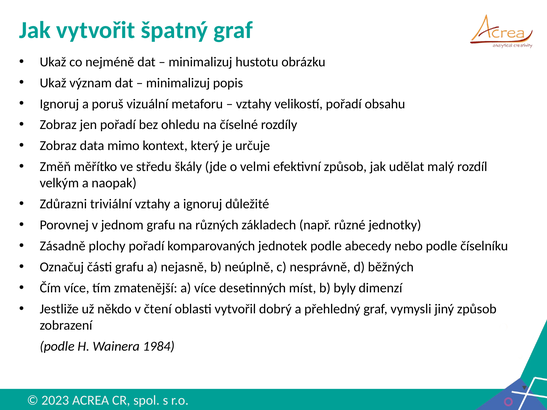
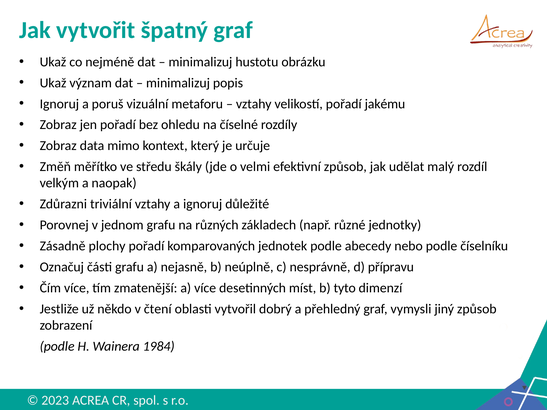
obsahu: obsahu -> jakému (385, 104)
běžných: běžných -> přípravu (391, 267)
byly: byly -> tyto (345, 288)
